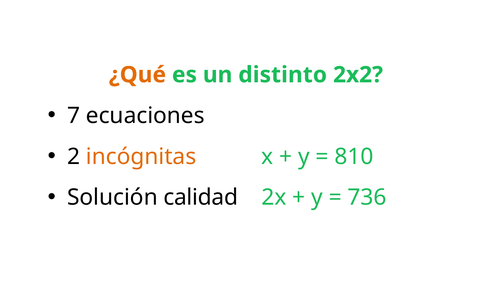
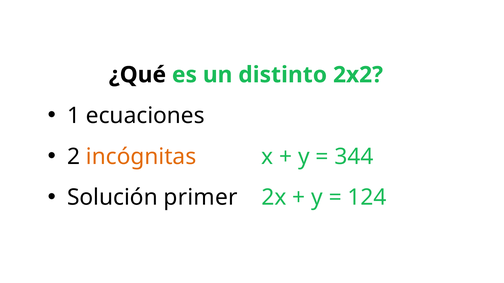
¿Qué colour: orange -> black (137, 75)
7: 7 -> 1 (74, 116)
810: 810 -> 344 (354, 157)
calidad: calidad -> primer (201, 198)
736: 736 -> 124 (367, 198)
